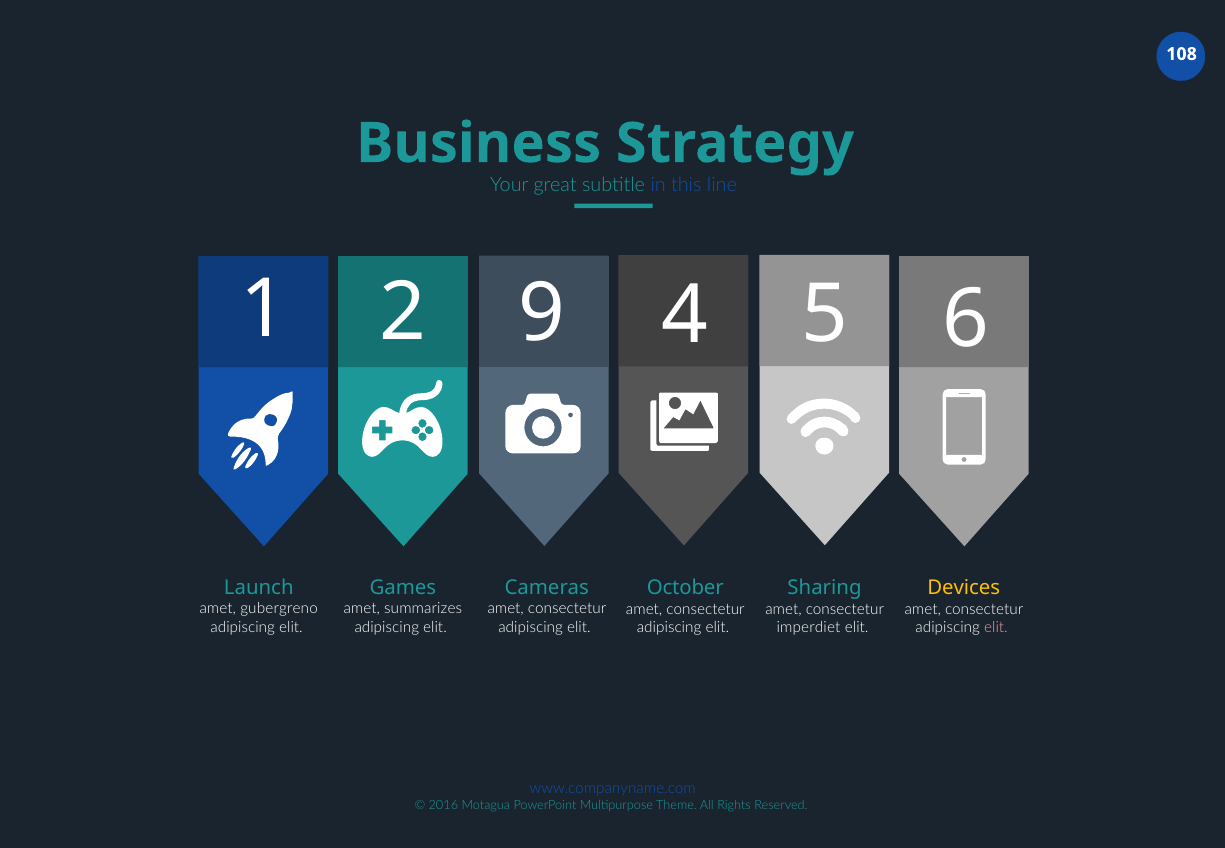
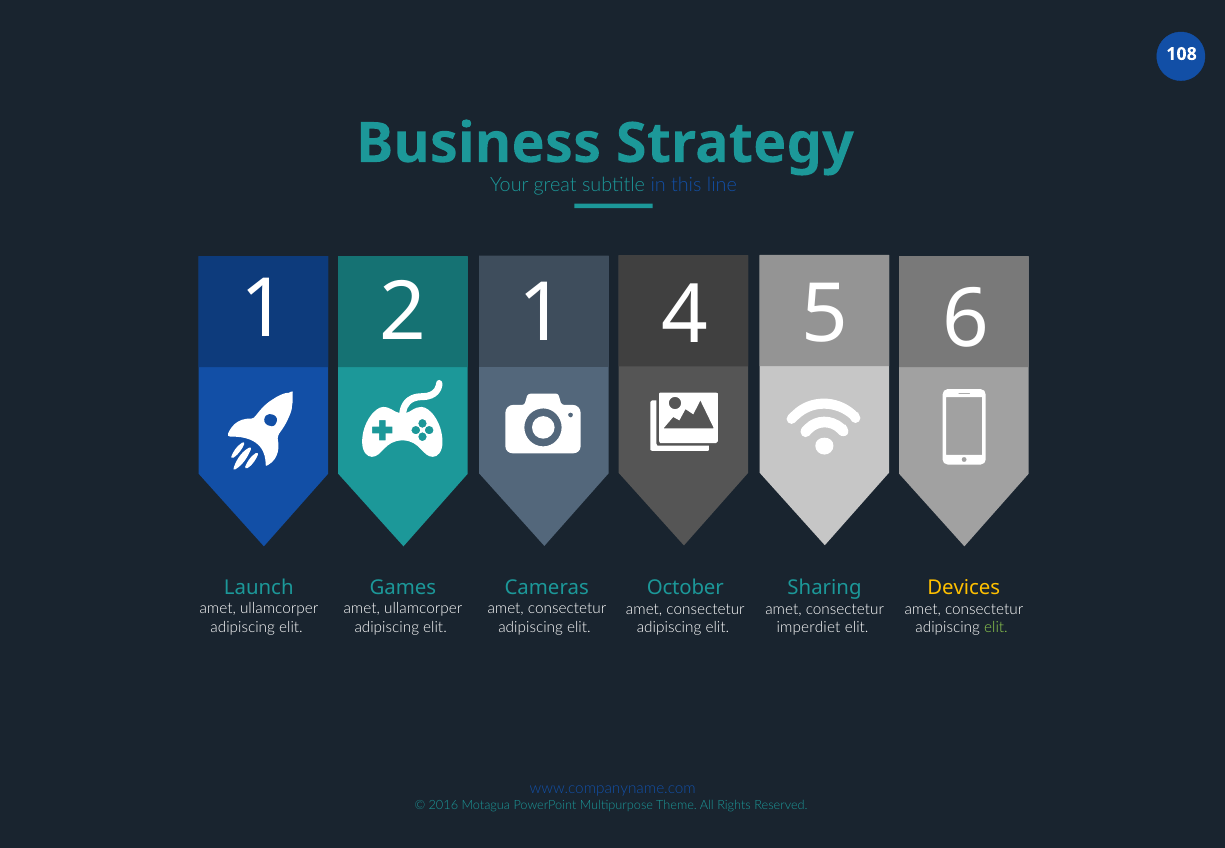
2 9: 9 -> 1 (542, 314)
gubergreno: gubergreno -> ullamcorper (279, 609)
summarizes: summarizes -> ullamcorper (423, 609)
elit colour: pink -> light green (996, 628)
